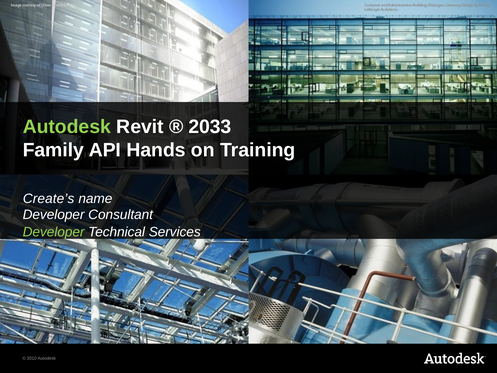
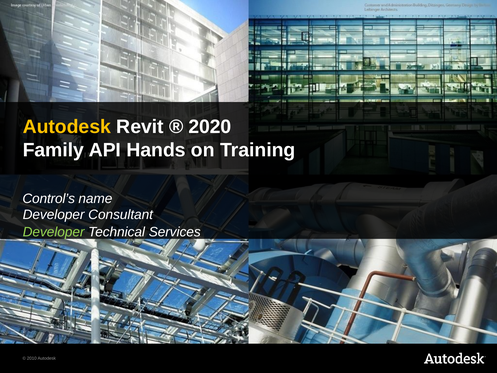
Autodesk colour: light green -> yellow (67, 127)
2033: 2033 -> 2020 (210, 127)
Create’s: Create’s -> Control’s (49, 198)
